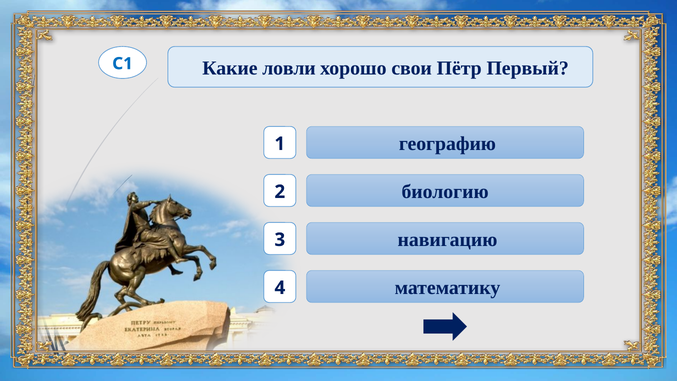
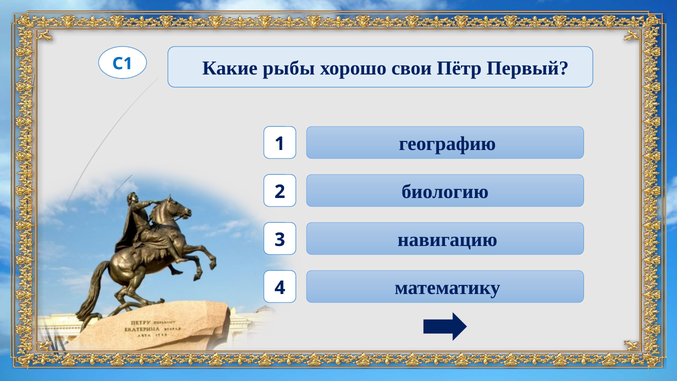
ловли: ловли -> рыбы (289, 68)
